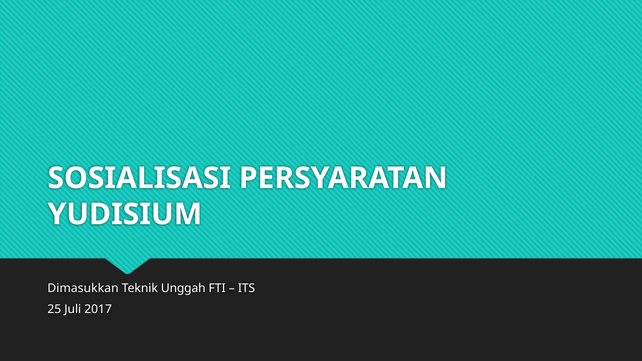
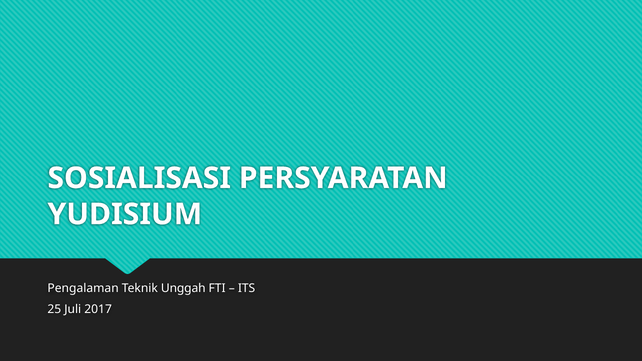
Dimasukkan: Dimasukkan -> Pengalaman (83, 289)
